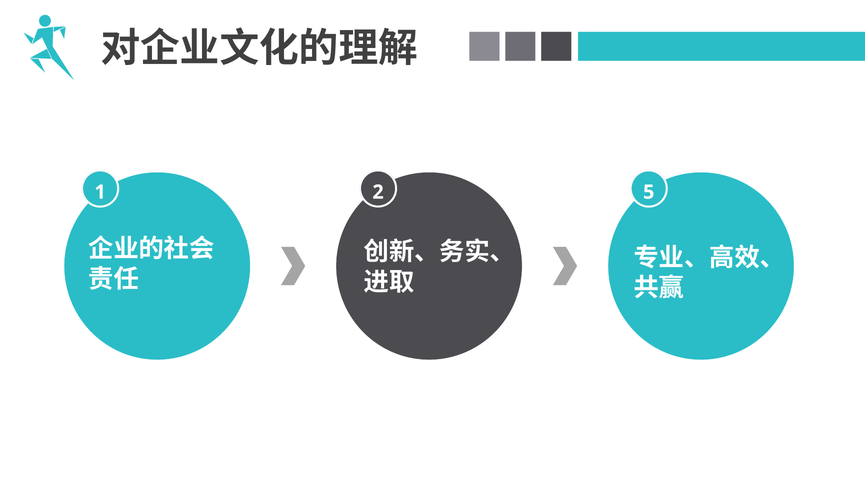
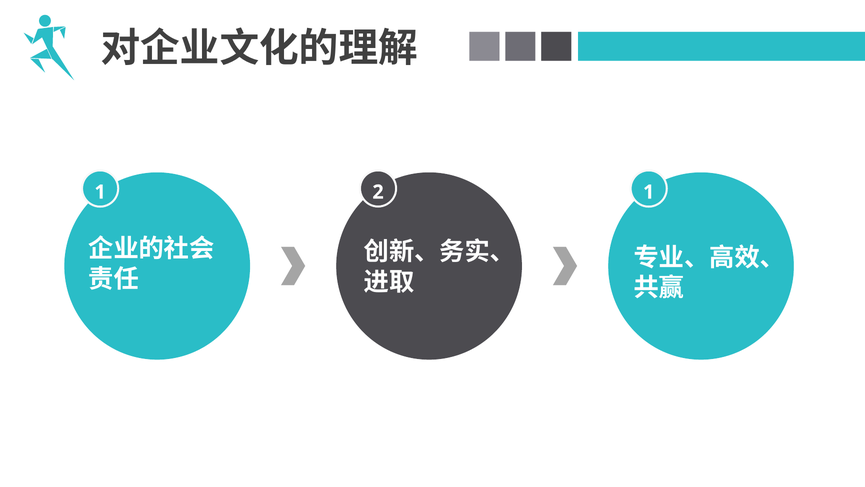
2 5: 5 -> 1 (649, 192)
